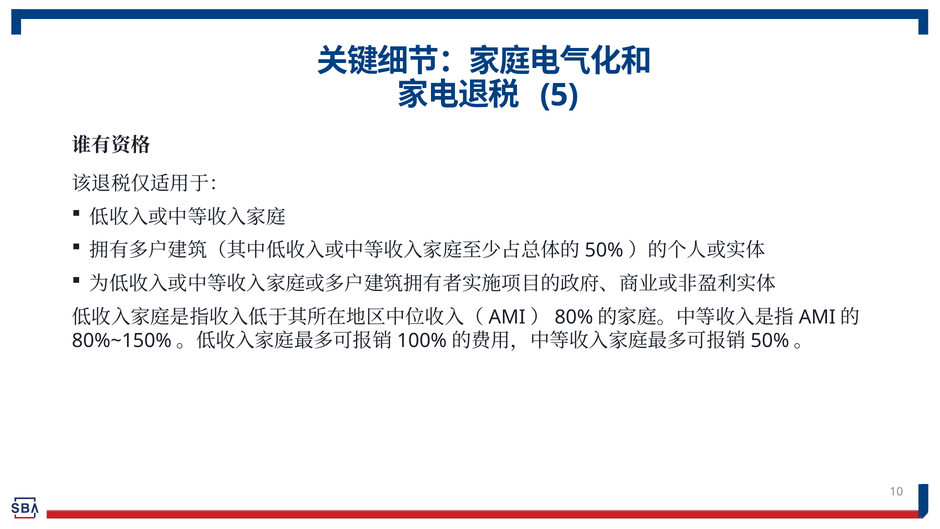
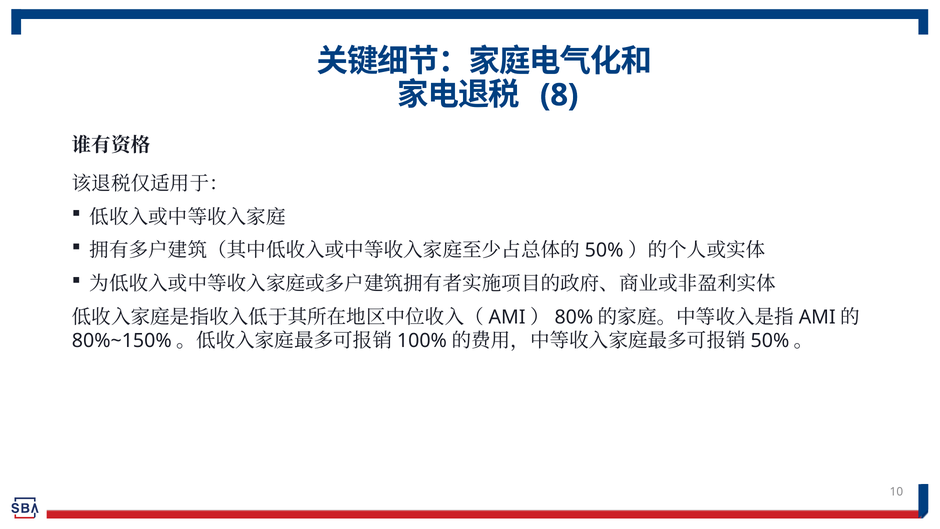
5: 5 -> 8 (559, 95)
